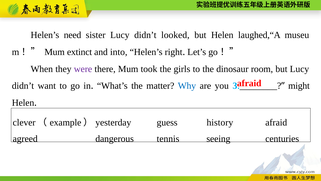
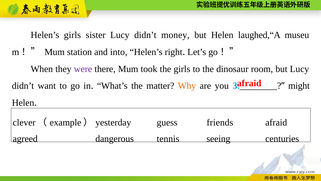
Helen’s need: need -> girls (72, 35)
looked: looked -> money (175, 35)
extinct: extinct -> station (79, 52)
Why colour: blue -> orange (187, 86)
history: history -> friends (220, 122)
